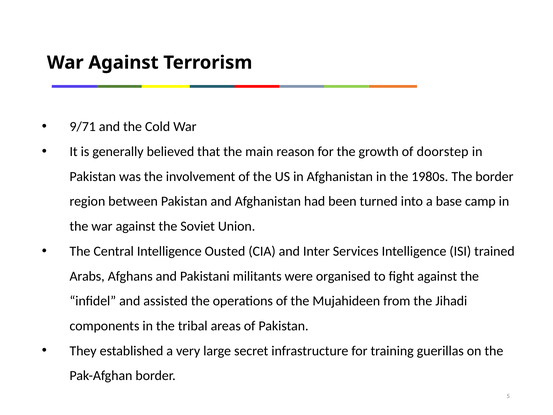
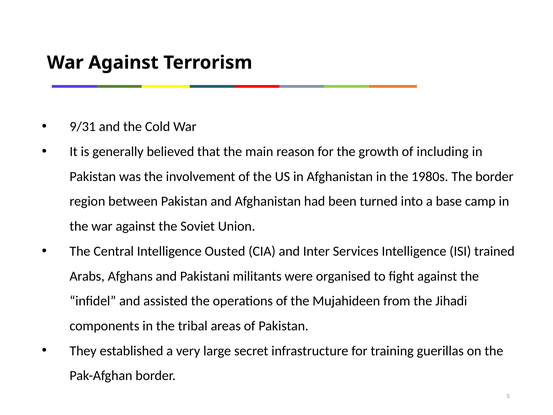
9/71: 9/71 -> 9/31 (83, 127)
doorstep: doorstep -> including (443, 152)
